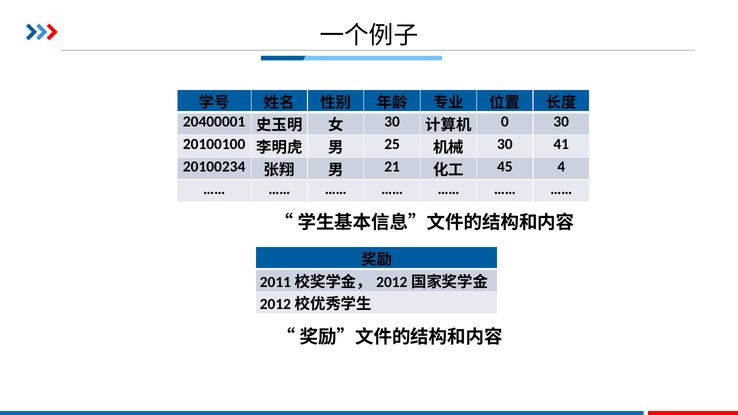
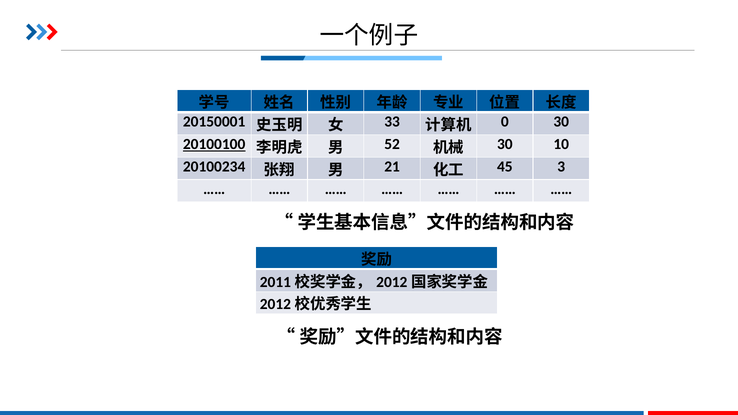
20400001: 20400001 -> 20150001 (214, 122)
30: 30 -> 33 (392, 122)
20100100 underline: none -> present (214, 144)
25: 25 -> 52 (392, 144)
41: 41 -> 10 (561, 144)
4: 4 -> 3 (561, 167)
